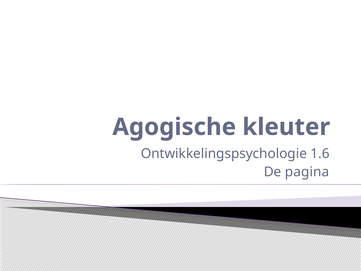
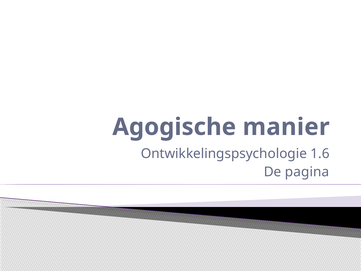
kleuter: kleuter -> manier (286, 127)
